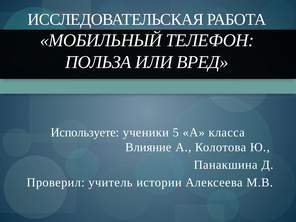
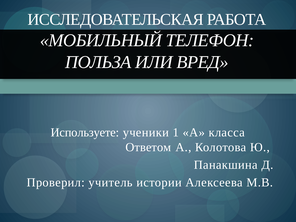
5: 5 -> 1 (176, 132)
Влияние: Влияние -> Ответом (148, 147)
